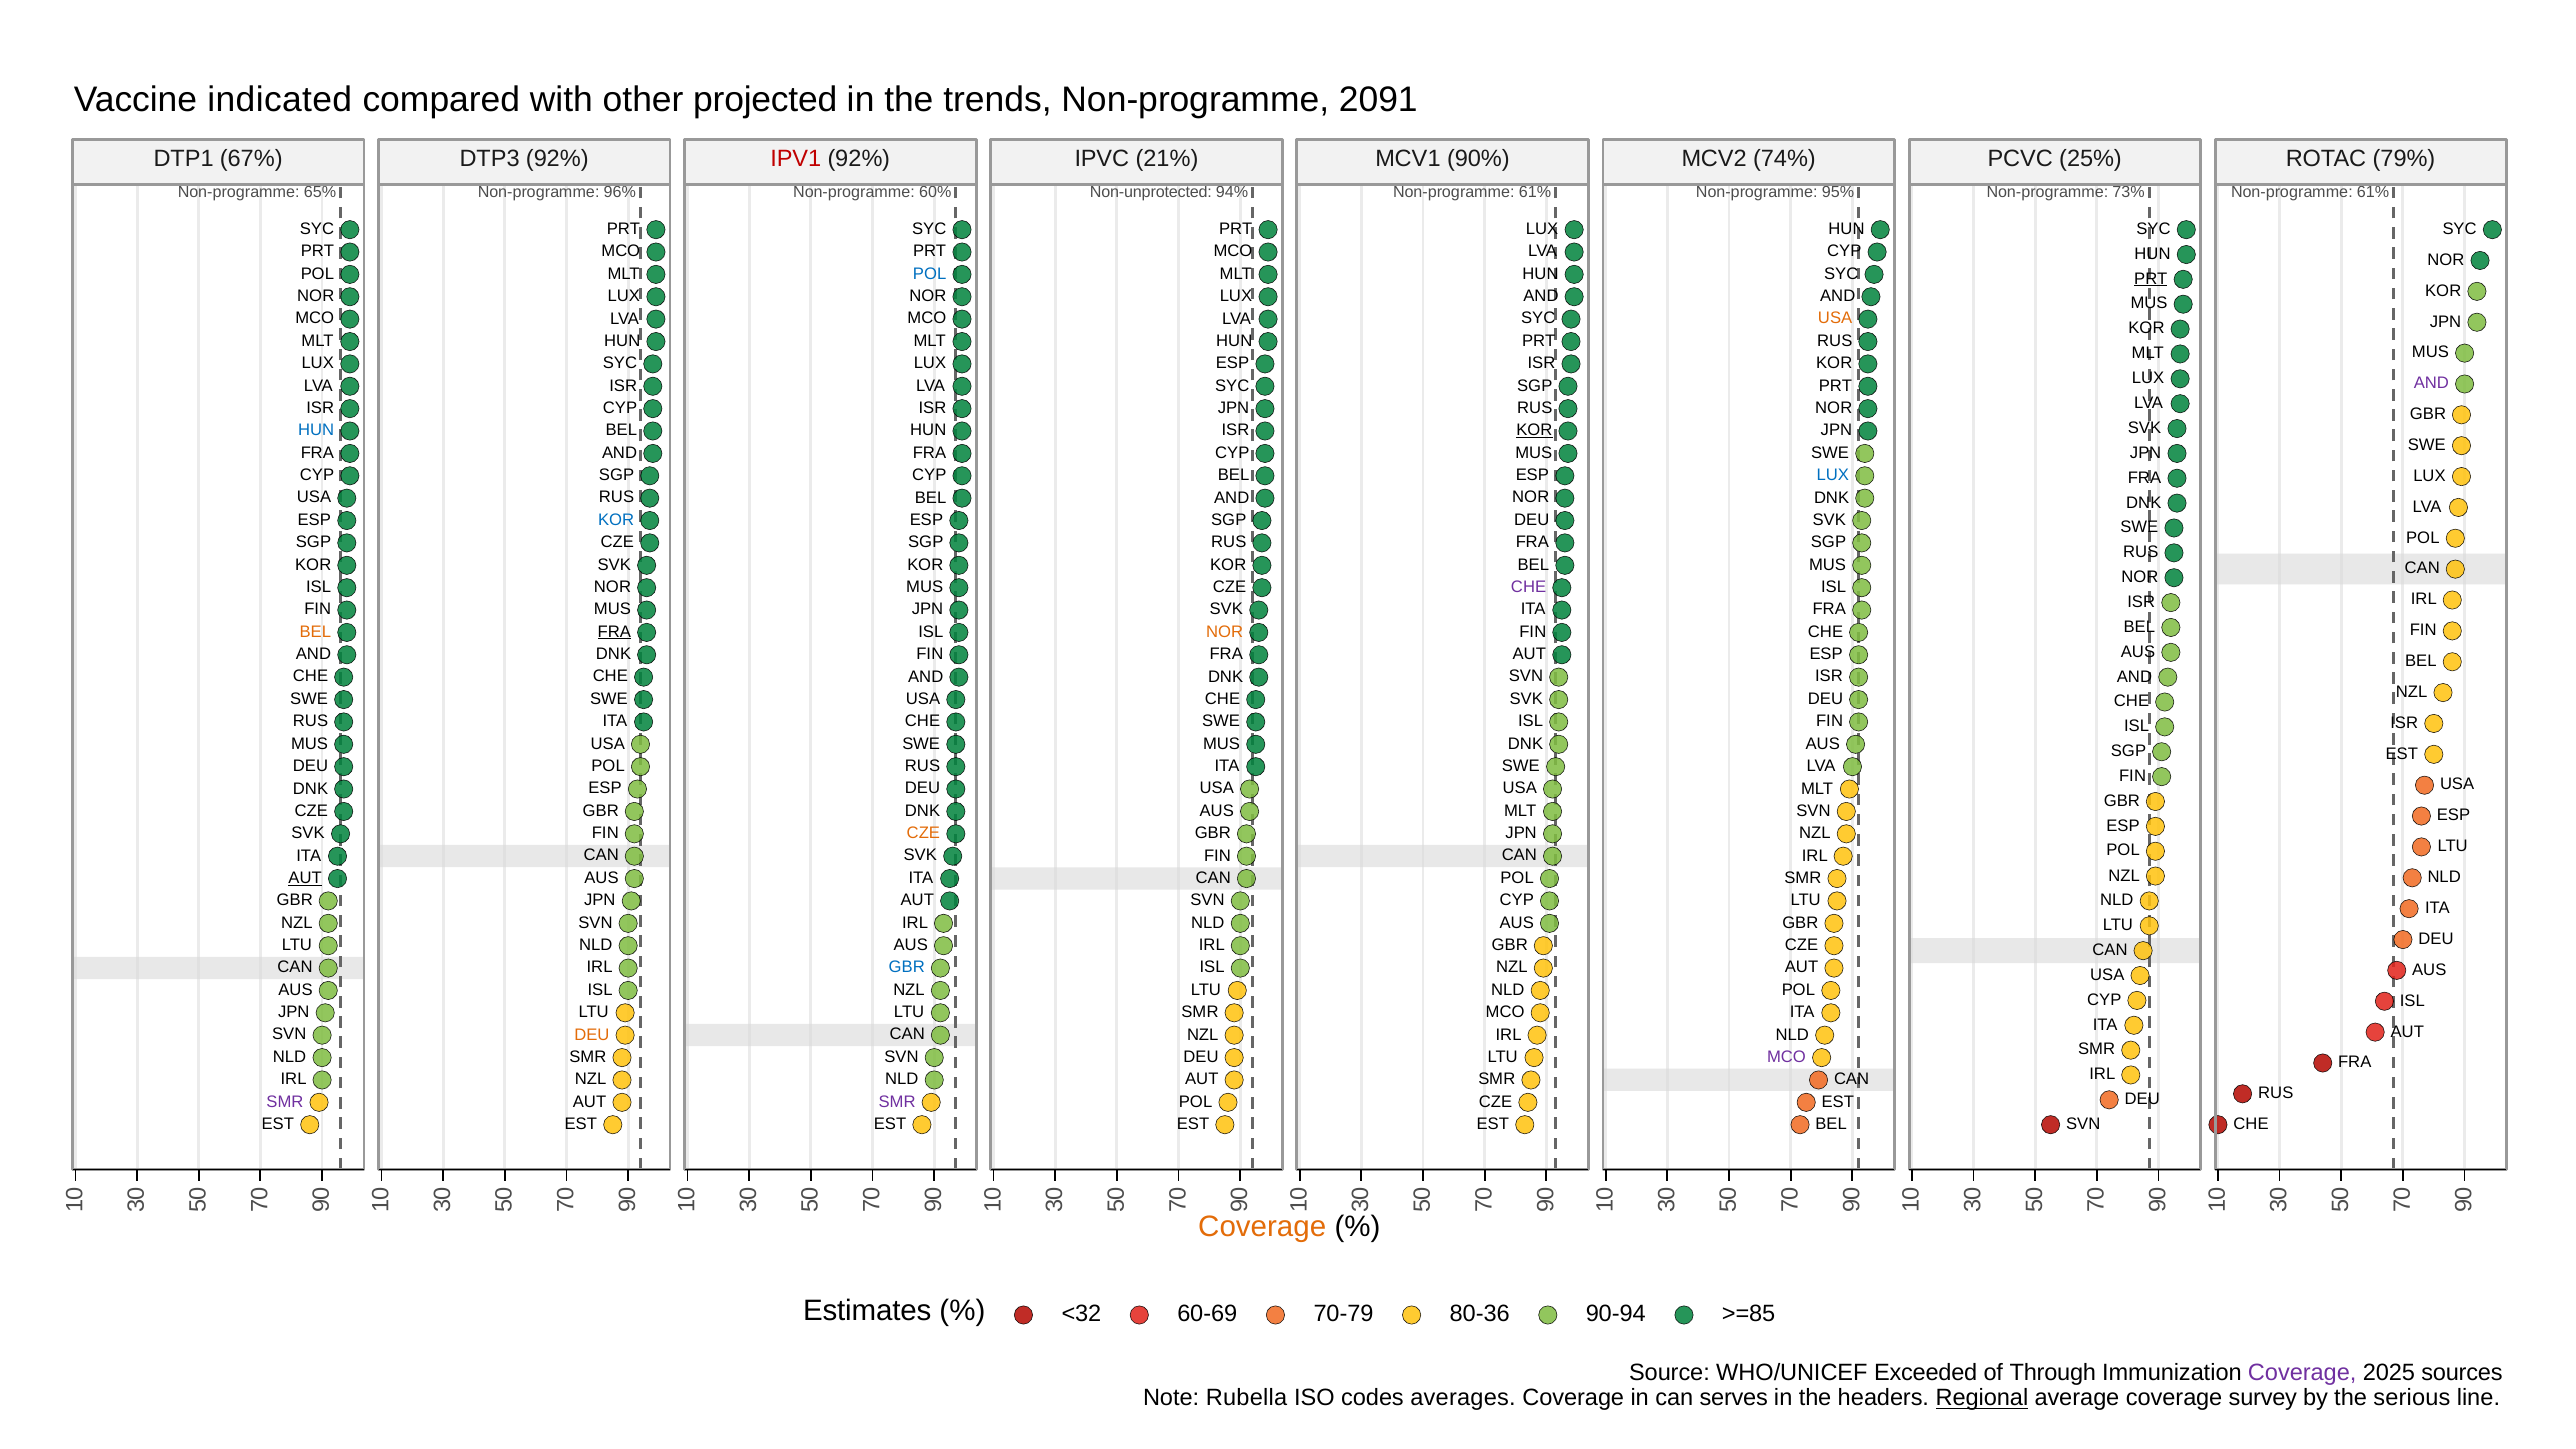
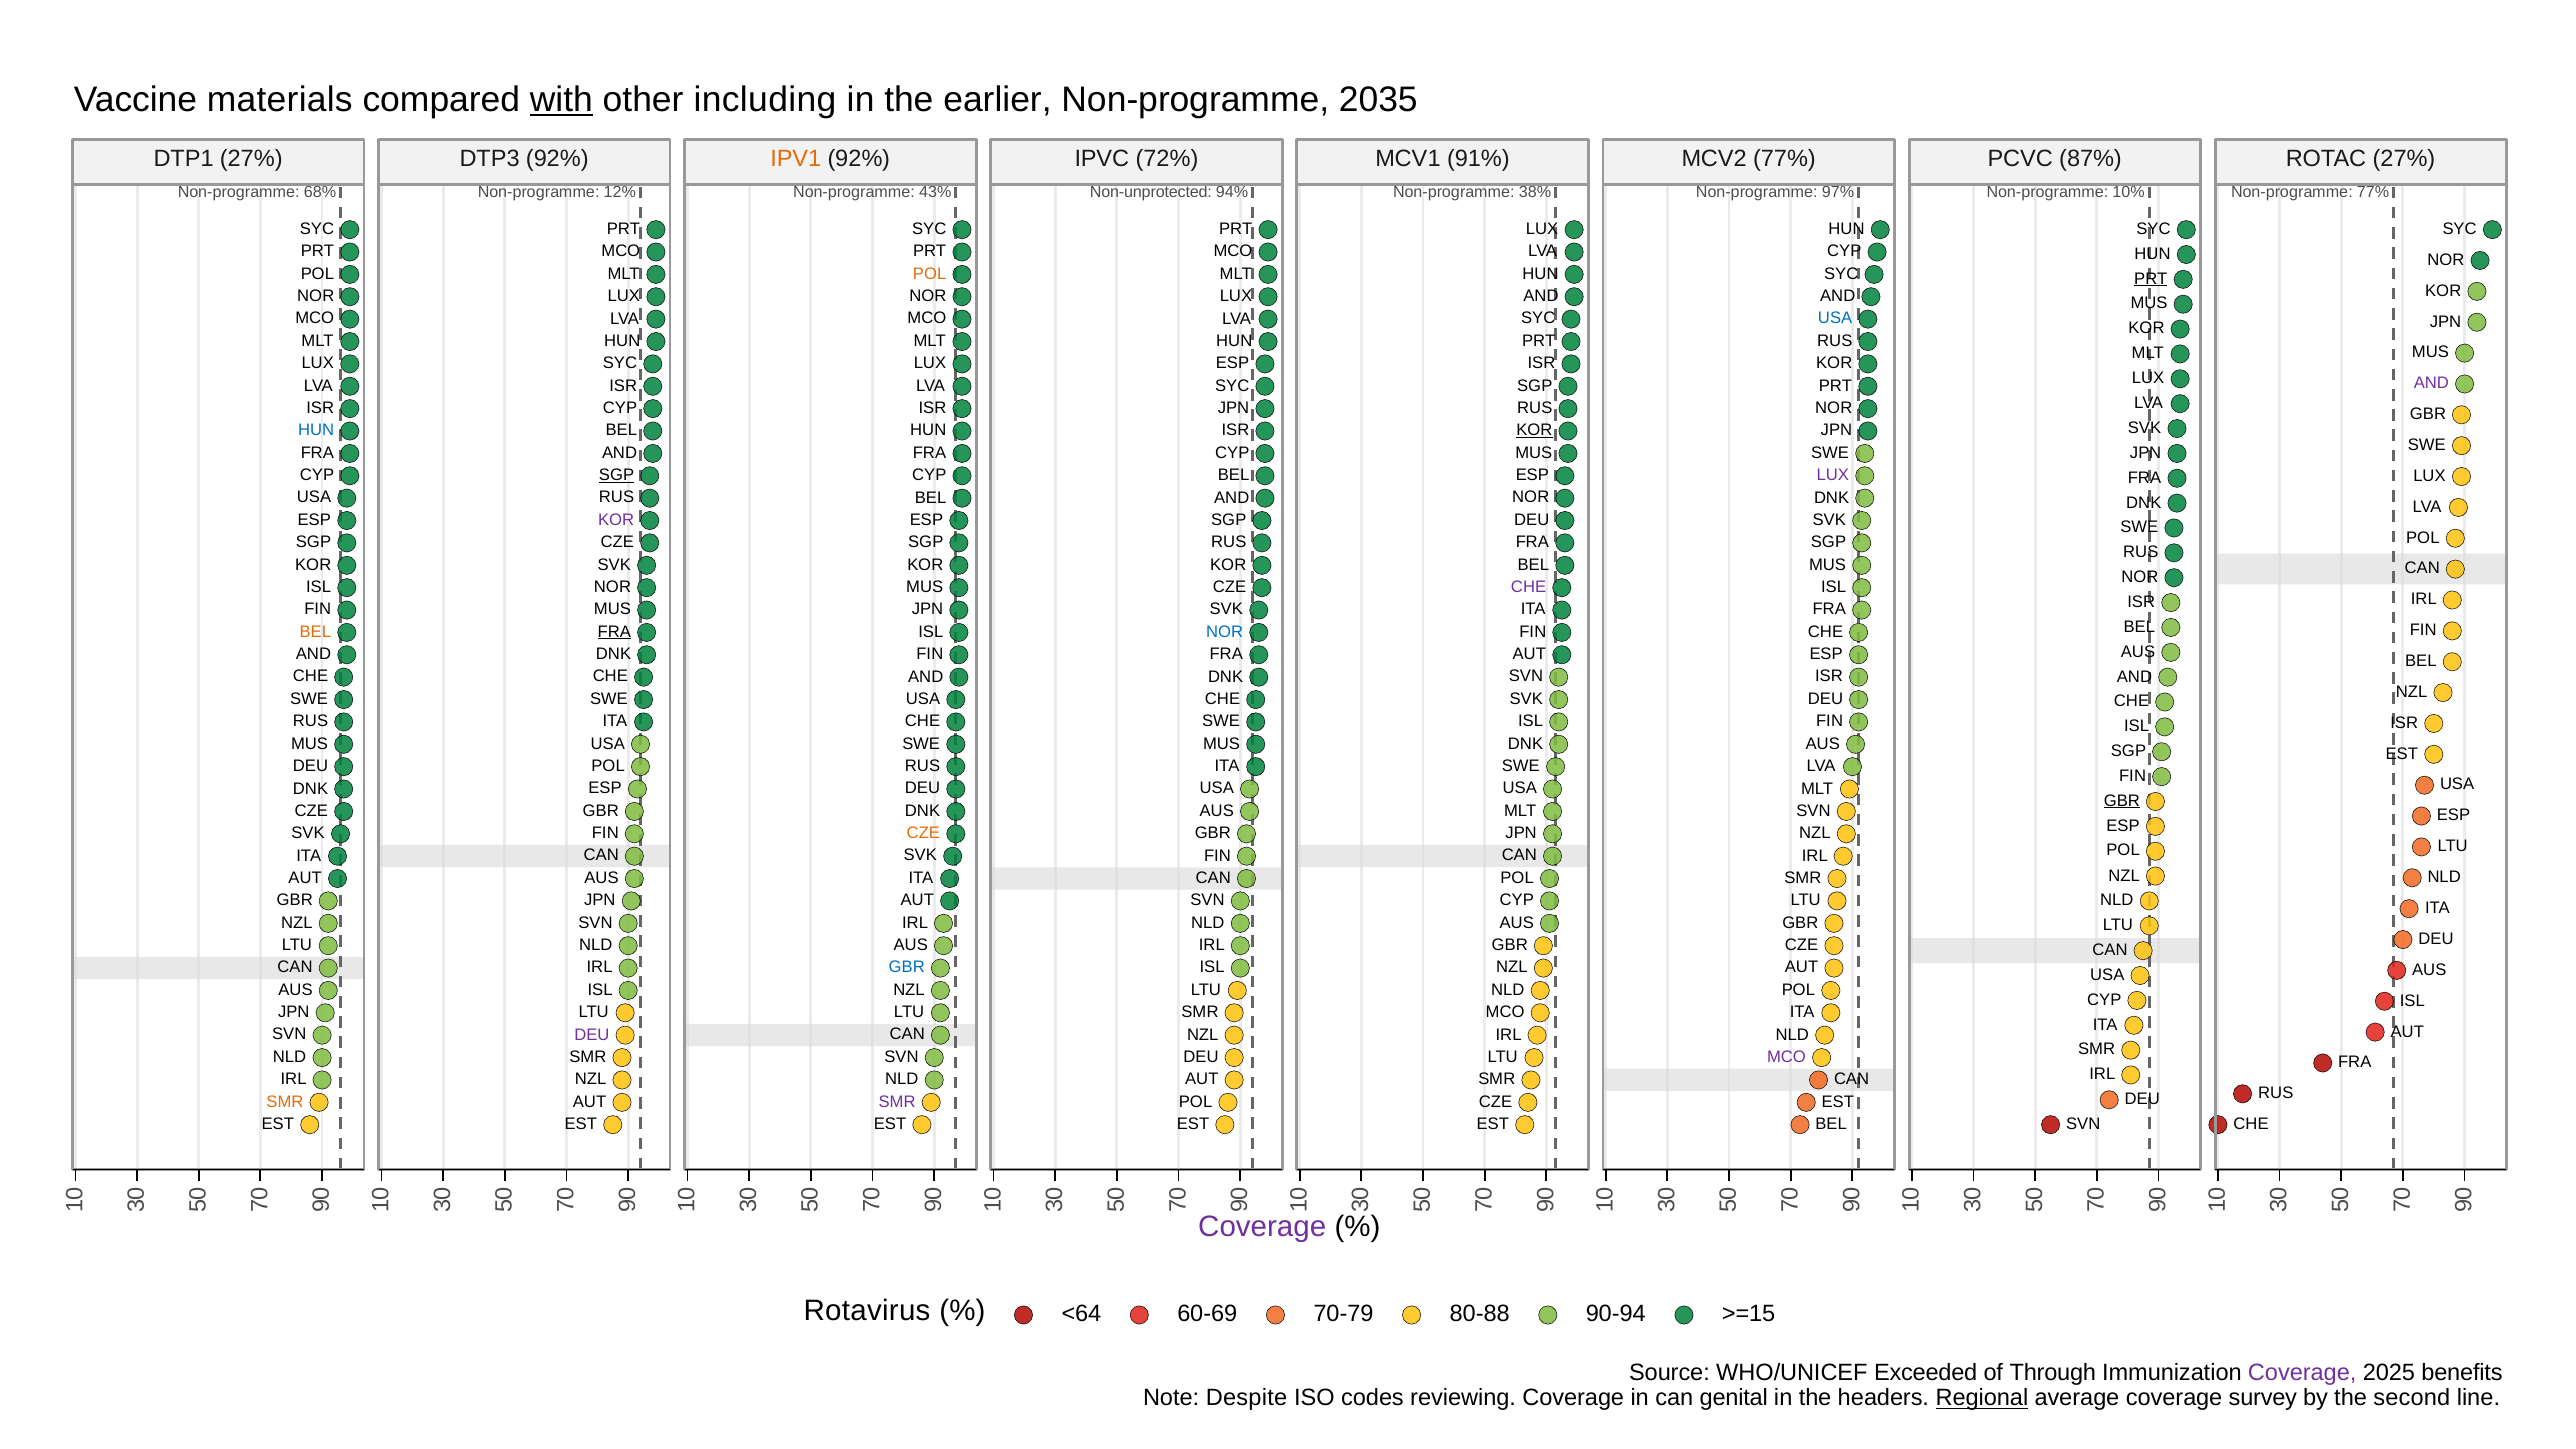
indicated: indicated -> materials (280, 100)
with underline: none -> present (561, 100)
projected: projected -> including (765, 100)
trends: trends -> earlier (997, 100)
2091: 2091 -> 2035 (1378, 100)
DTP1 67%: 67% -> 27% (251, 159)
IPV1 colour: red -> orange (796, 159)
21%: 21% -> 72% (1167, 159)
90%: 90% -> 91% (1478, 159)
MCV2 74%: 74% -> 77% (1784, 159)
25%: 25% -> 87% (2091, 159)
ROTAC 79%: 79% -> 27% (2404, 159)
65%: 65% -> 68% (320, 192)
96%: 96% -> 12% (620, 192)
60%: 60% -> 43% (935, 192)
61%: 61% -> 38% (1535, 192)
95%: 95% -> 97% (1838, 192)
73%: 73% -> 10% (2129, 192)
61%: 61% -> 77% (2373, 192)
POL colour: blue -> orange (930, 274)
USA colour: orange -> blue (1835, 318)
SGP underline: none -> present (617, 475)
LUX colour: blue -> purple (1833, 475)
KOR colour: blue -> purple (616, 520)
NOR colour: orange -> blue (1225, 632)
GBR underline: none -> present (2122, 801)
AUT underline: present -> none (305, 878)
DEU colour: orange -> purple (592, 1035)
SMR colour: purple -> orange (285, 1102)
Coverage colour: orange -> purple (1262, 1227)
Estimates: Estimates -> Rotavirus (867, 1311)
<32: <32 -> <64 (1081, 1314)
80-36: 80-36 -> 80-88 (1480, 1314)
>=85: >=85 -> >=15 (1749, 1314)
sources: sources -> benefits (2462, 1373)
Rubella: Rubella -> Despite (1246, 1398)
averages: averages -> reviewing (1463, 1398)
serves: serves -> genital (1734, 1398)
serious: serious -> second (2412, 1398)
